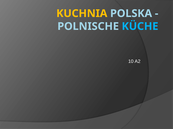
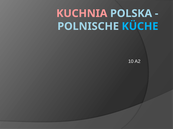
KUCHNIA colour: yellow -> pink (82, 14)
